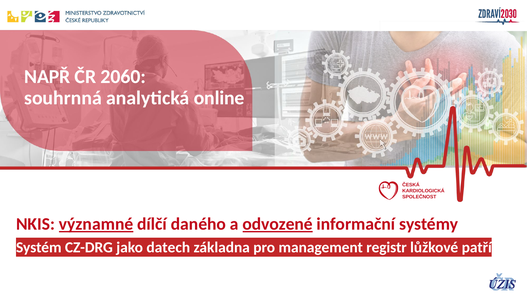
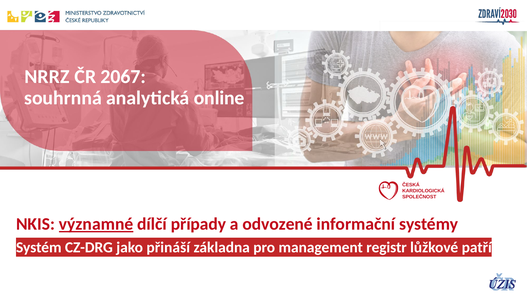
NAPŘ: NAPŘ -> NRRZ (47, 77)
2060: 2060 -> 2067 (123, 77)
daného: daného -> případy (198, 224)
odvozené underline: present -> none (278, 224)
datech: datech -> přináší (168, 248)
